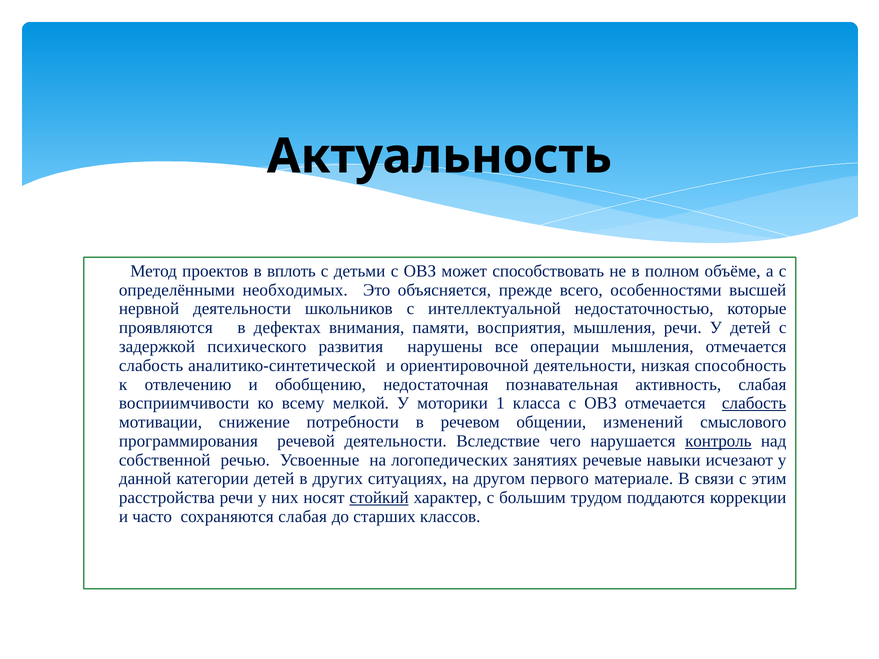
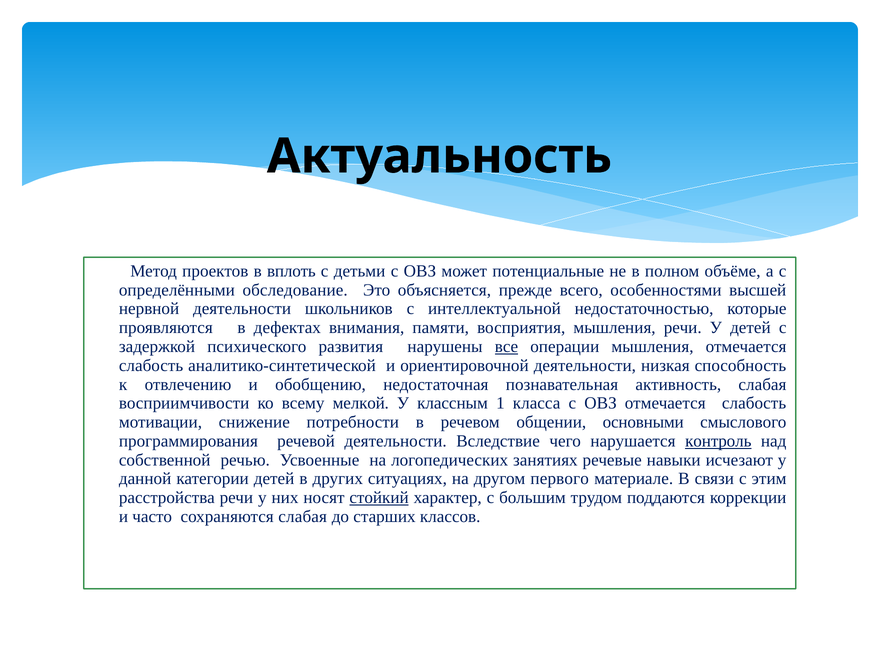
способствовать: способствовать -> потенциальные (548, 271)
необходимых: необходимых -> обследование (295, 290)
все underline: none -> present (506, 347)
моторики: моторики -> классным (453, 403)
слабость underline: present -> none (754, 403)
изменений: изменений -> основными (643, 422)
